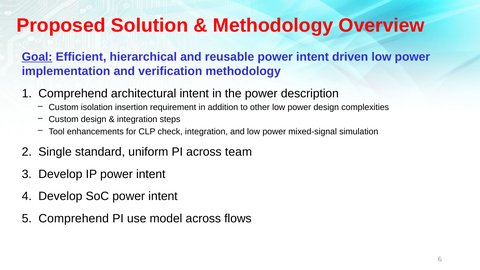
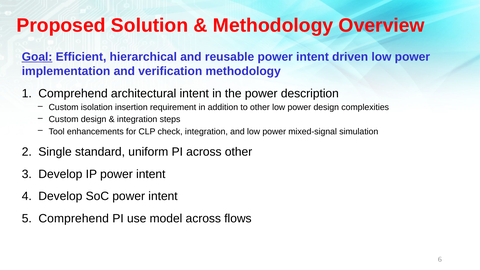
across team: team -> other (239, 152)
